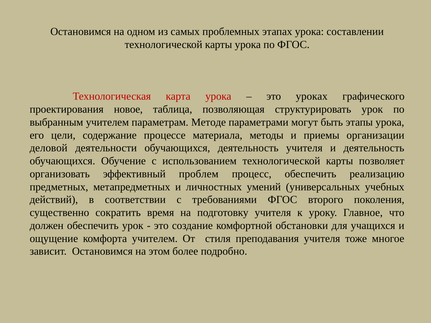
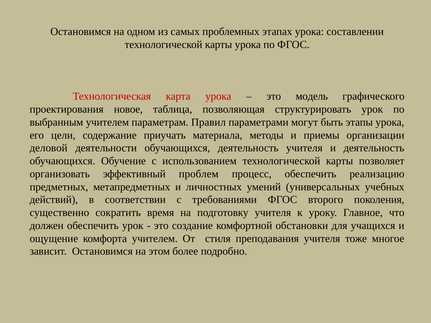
уроках: уроках -> модель (312, 96)
Методе: Методе -> Правил (209, 122)
процессе: процессе -> приучать (165, 135)
